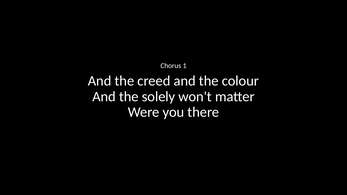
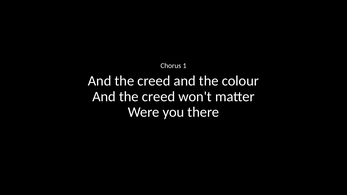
solely: solely -> creed (159, 97)
